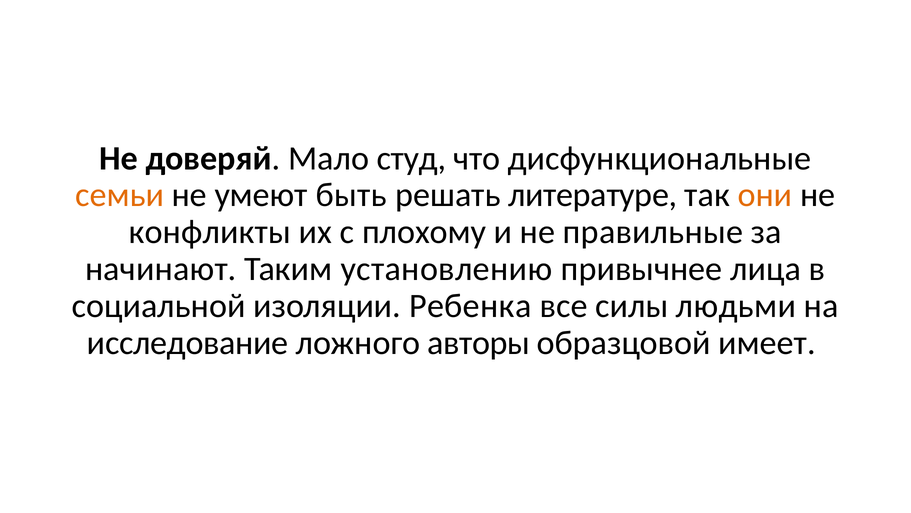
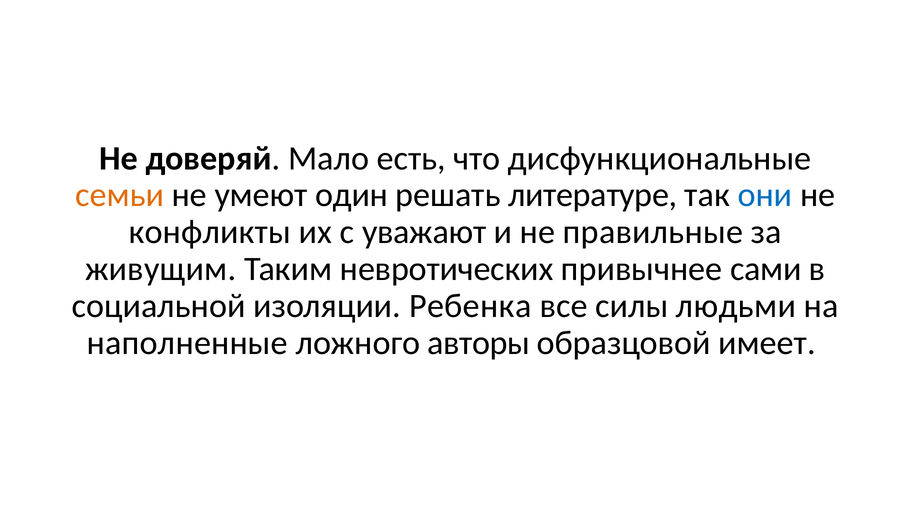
студ: студ -> есть (411, 158)
быть: быть -> один (352, 195)
они colour: orange -> blue (765, 195)
плохому: плохому -> уважают (424, 232)
начинают: начинают -> живущим (161, 269)
установлению: установлению -> невротических (447, 269)
лица: лица -> сами (766, 269)
исследование: исследование -> наполненные (187, 343)
